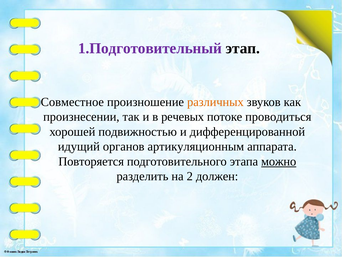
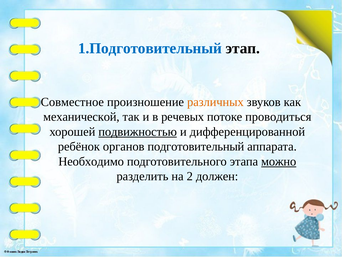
1.Подготовительный colour: purple -> blue (150, 48)
произнесении: произнесении -> механической (81, 117)
подвижностью underline: none -> present (138, 131)
идущий: идущий -> ребёнок (79, 146)
артикуляционным: артикуляционным -> подготовительный (196, 146)
Повторяется: Повторяется -> Необходимо (91, 161)
